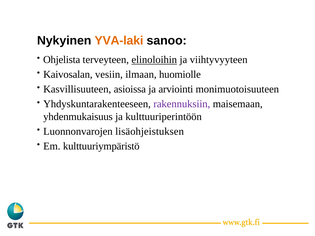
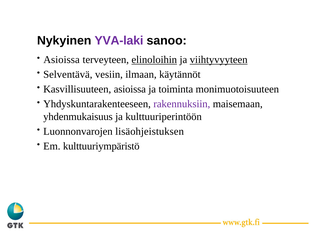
YVA-laki colour: orange -> purple (119, 41)
Ohjelista: Ohjelista -> Asioissa (62, 60)
viihtyvyyteen underline: none -> present (219, 60)
Kaivosalan: Kaivosalan -> Selventävä (68, 75)
huomiolle: huomiolle -> käytännöt (180, 75)
arviointi: arviointi -> toiminta (176, 89)
